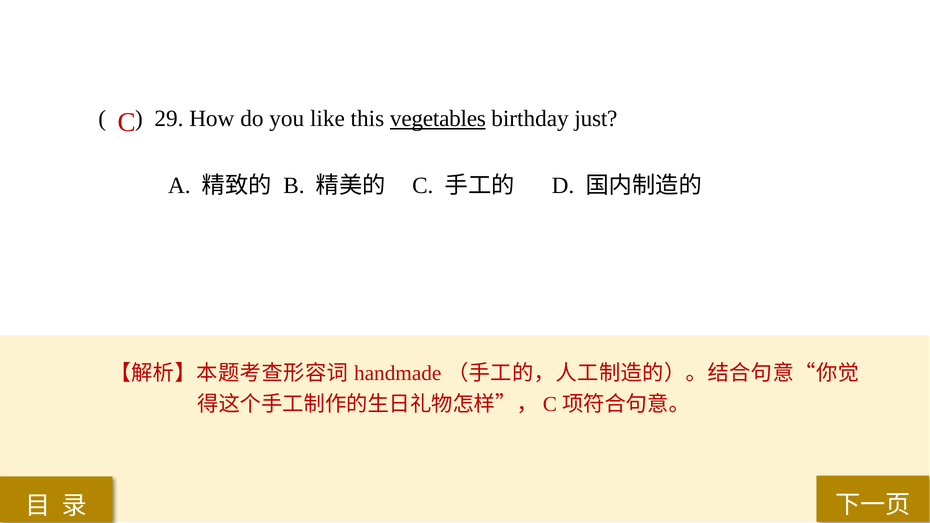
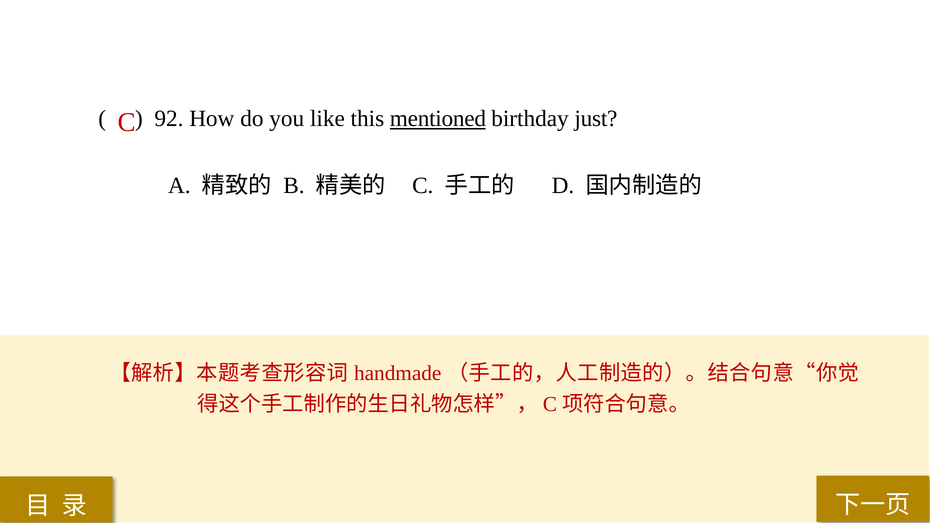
29: 29 -> 92 (169, 119)
vegetables: vegetables -> mentioned (438, 119)
